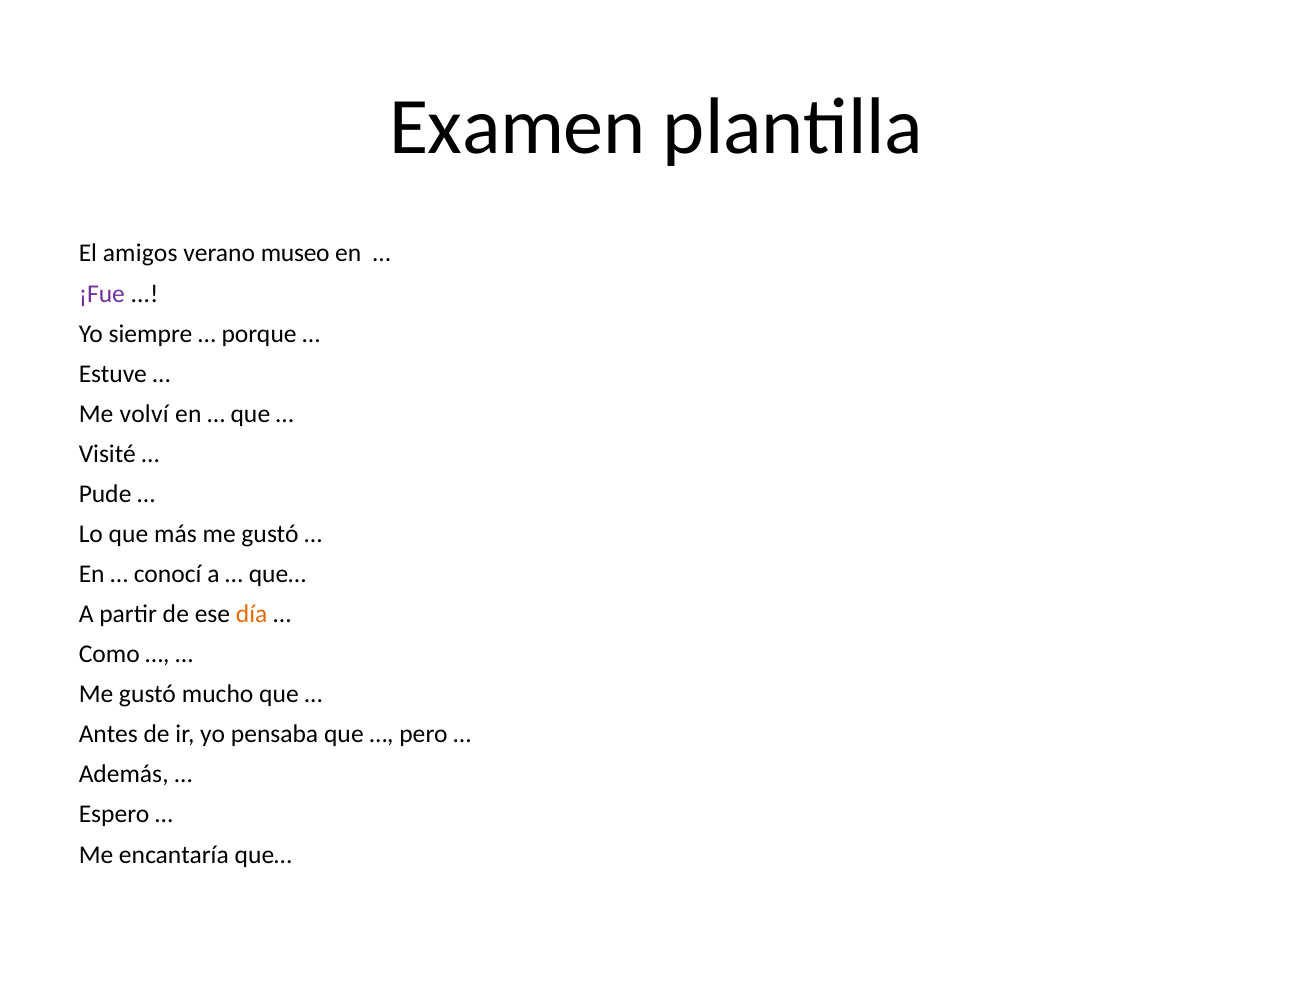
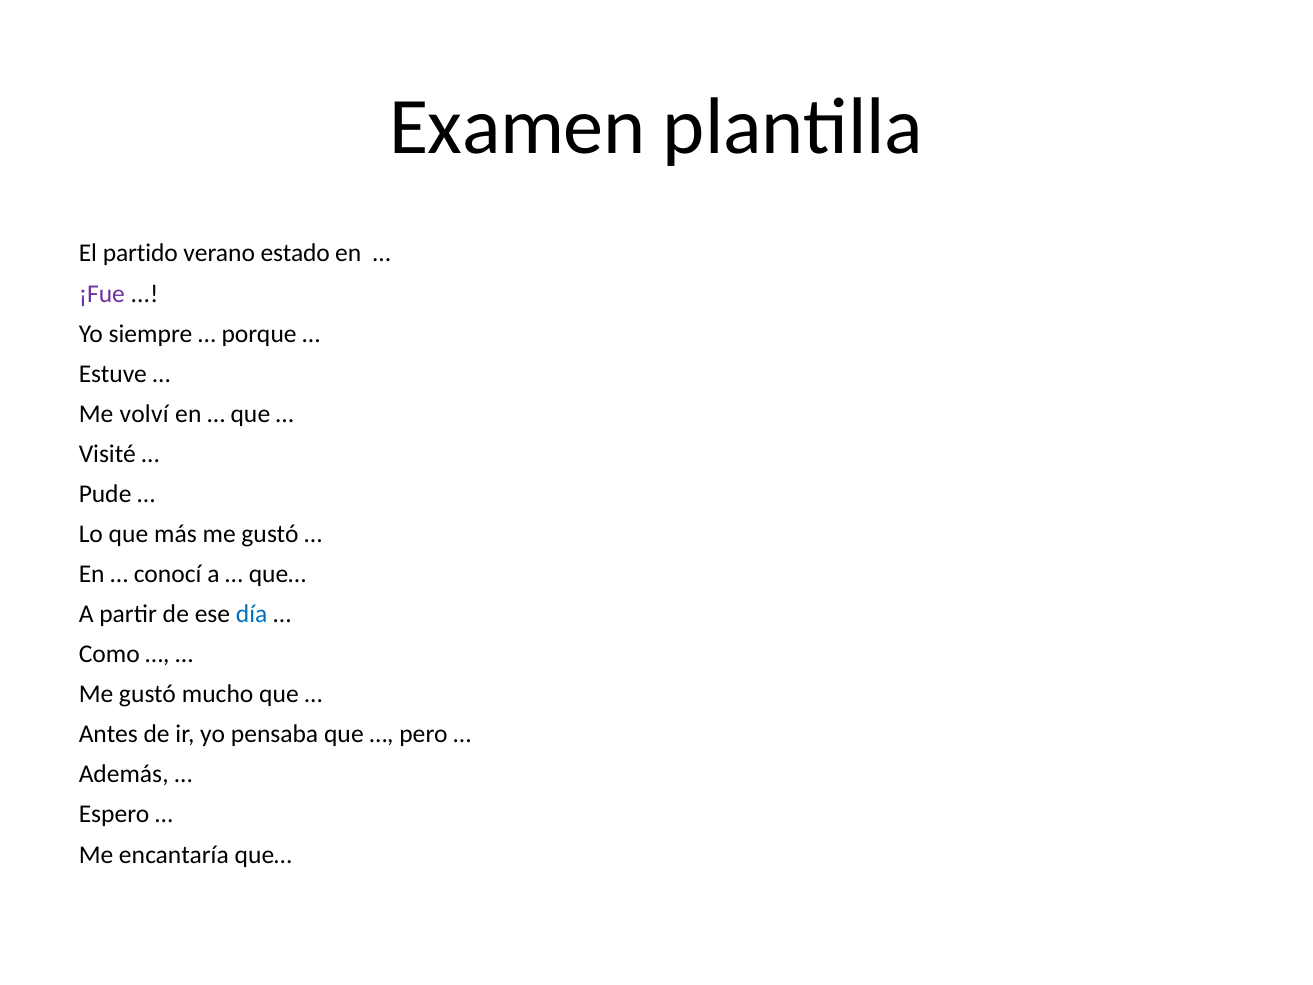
amigos: amigos -> partido (140, 253)
museo: museo -> estado (295, 253)
día colour: orange -> blue (252, 614)
